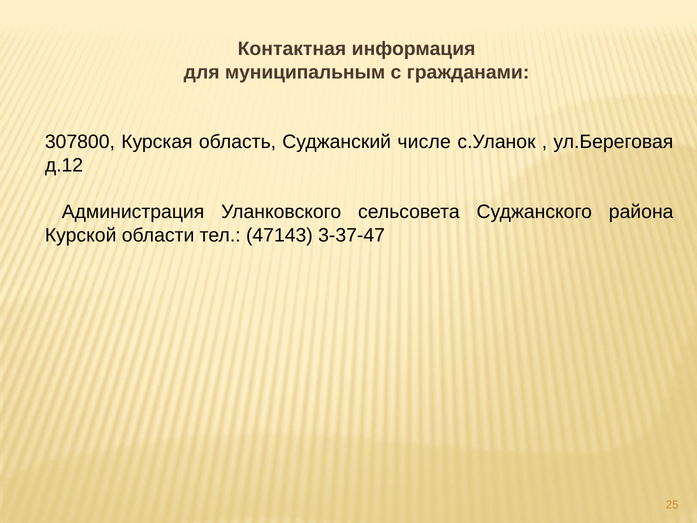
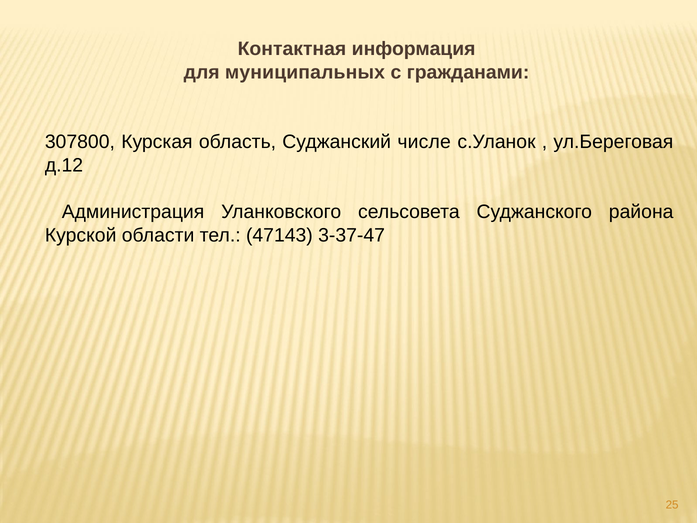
муниципальным: муниципальным -> муниципальных (305, 72)
